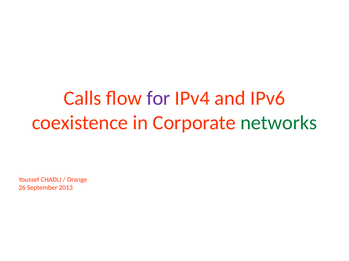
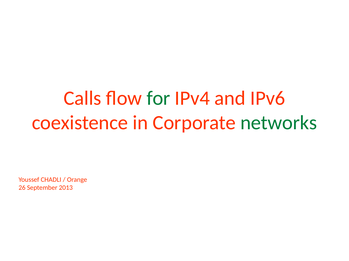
for colour: purple -> green (158, 99)
